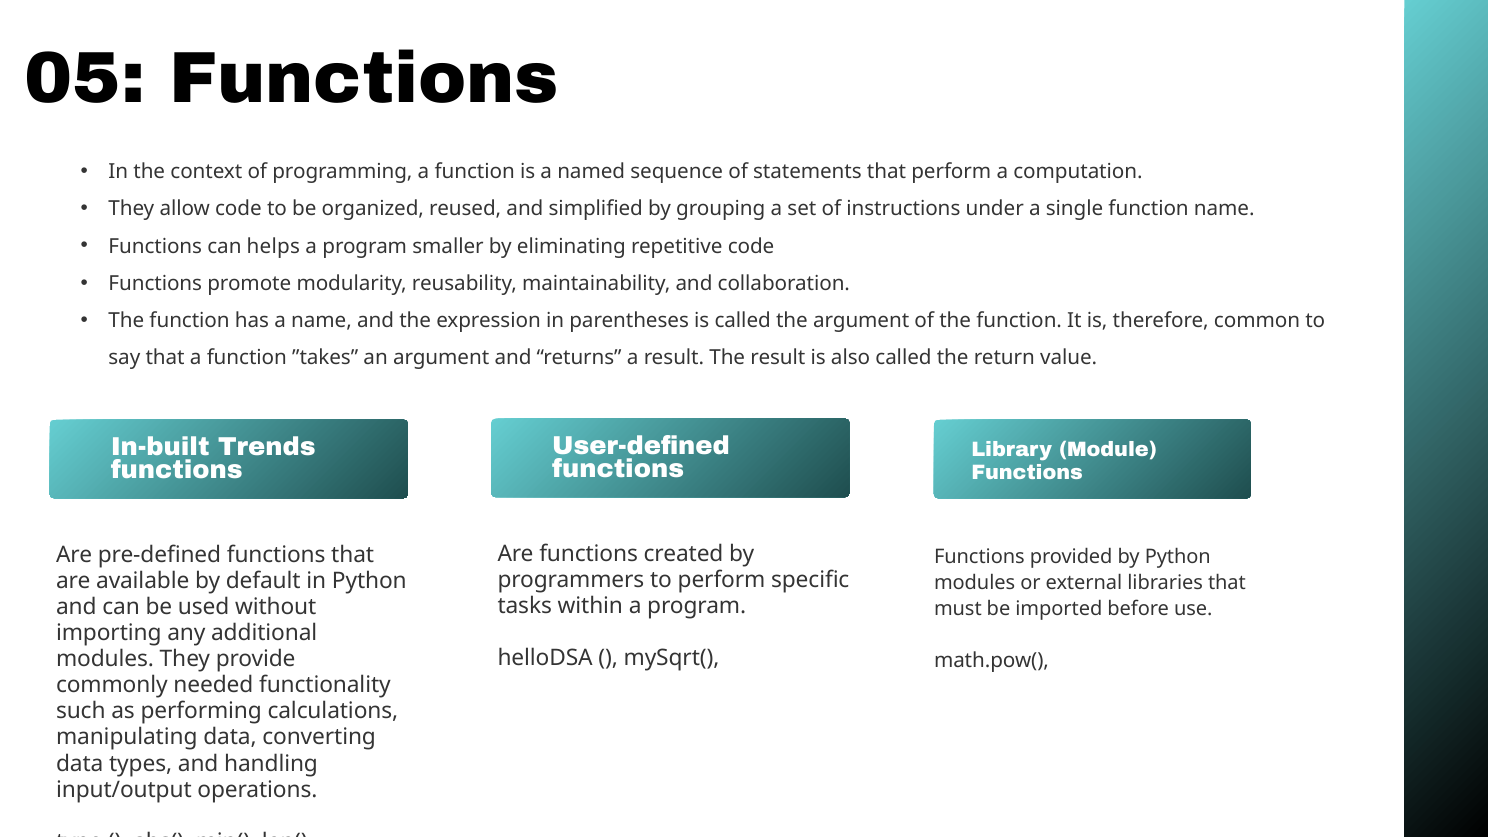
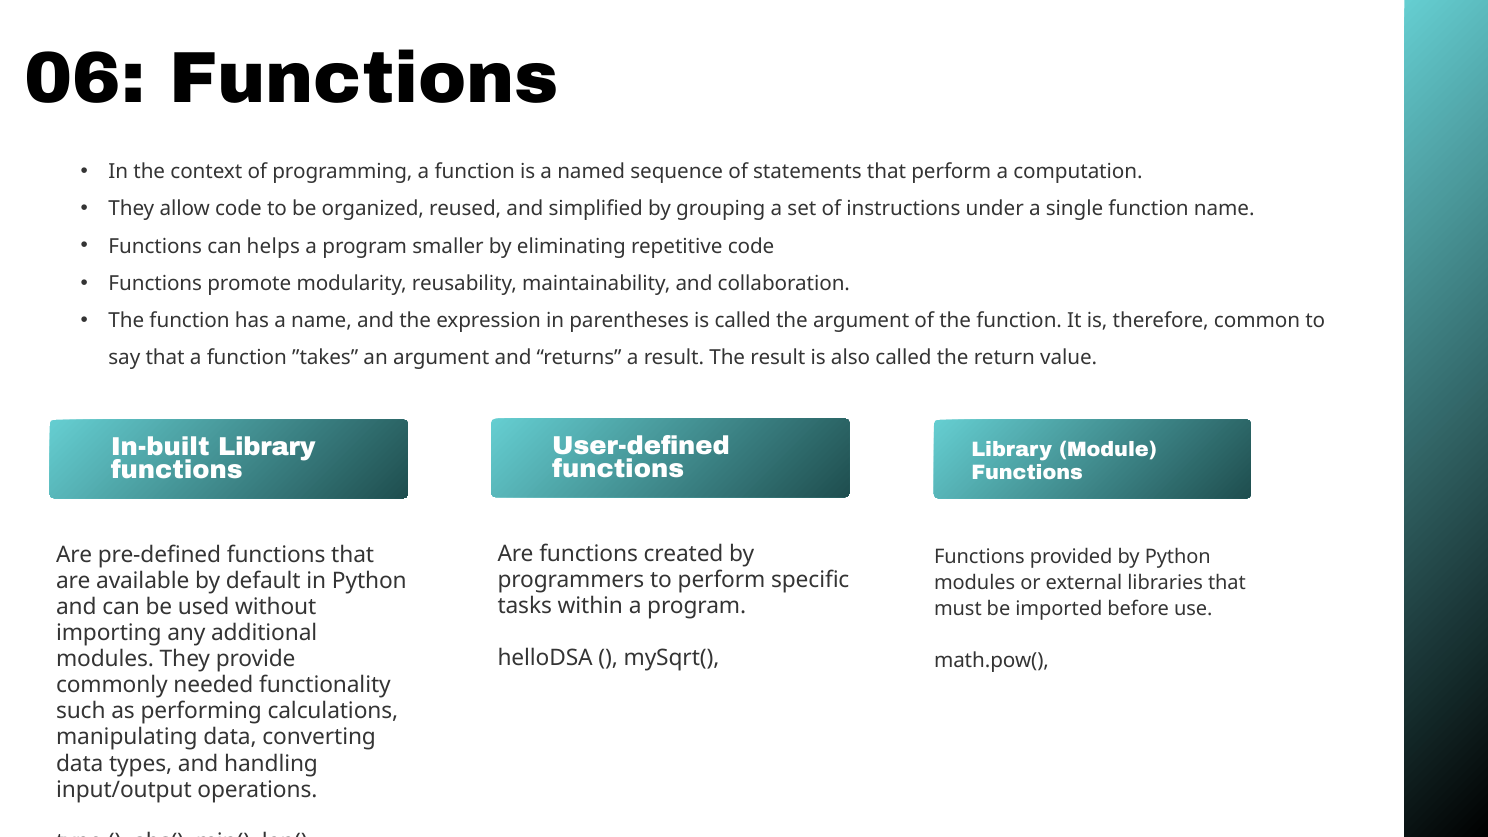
05: 05 -> 06 (85, 78)
In-built Trends: Trends -> Library (267, 447)
